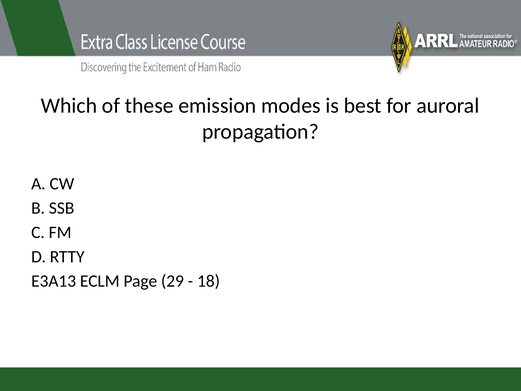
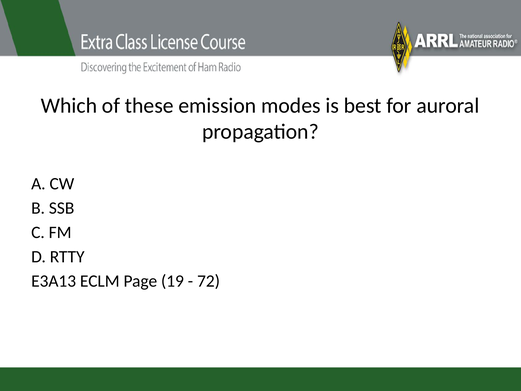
29: 29 -> 19 (172, 281)
18: 18 -> 72 (209, 281)
